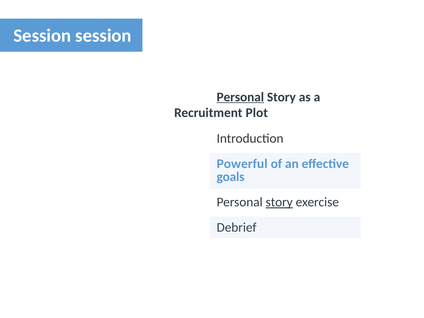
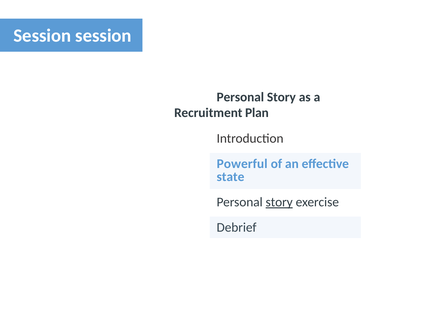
Personal underline: present -> none (240, 97)
Plot: Plot -> Plan (257, 113)
goals: goals -> state (230, 177)
